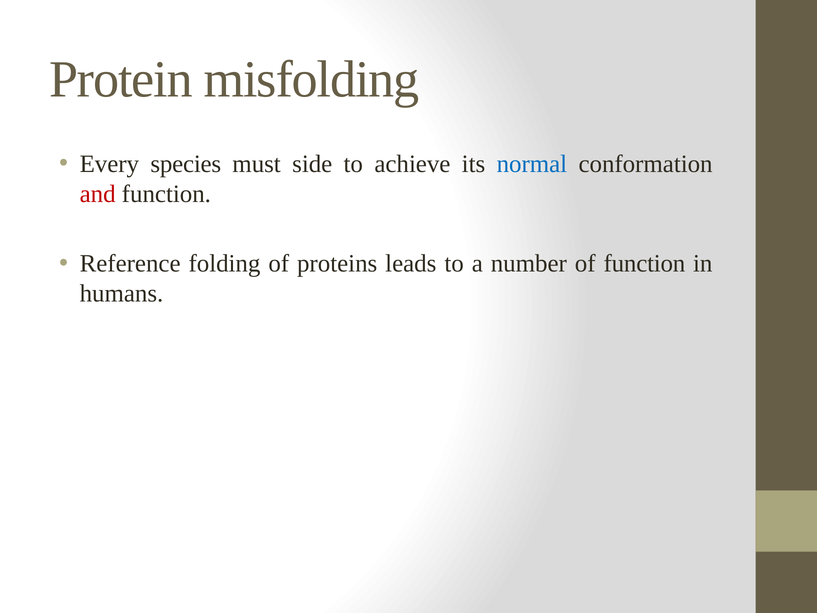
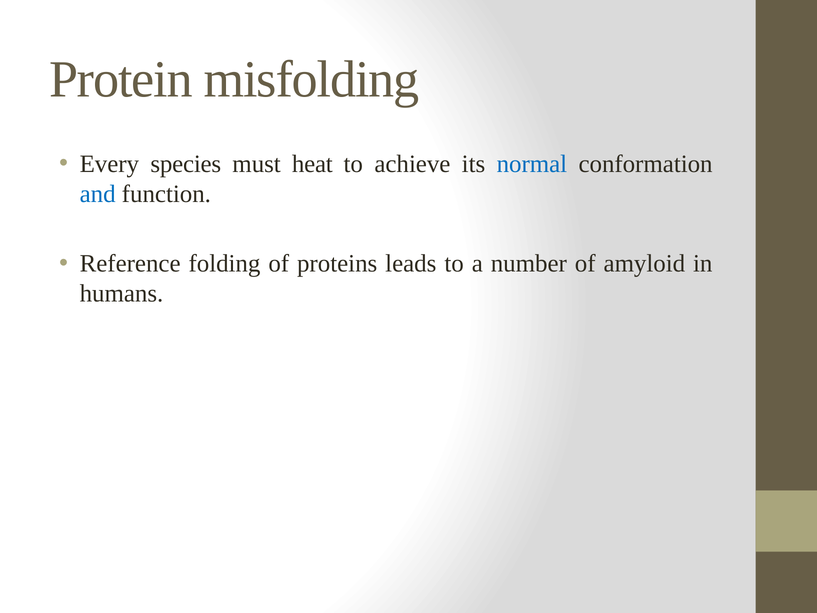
side: side -> heat (312, 164)
and colour: red -> blue (98, 194)
of function: function -> amyloid (644, 264)
